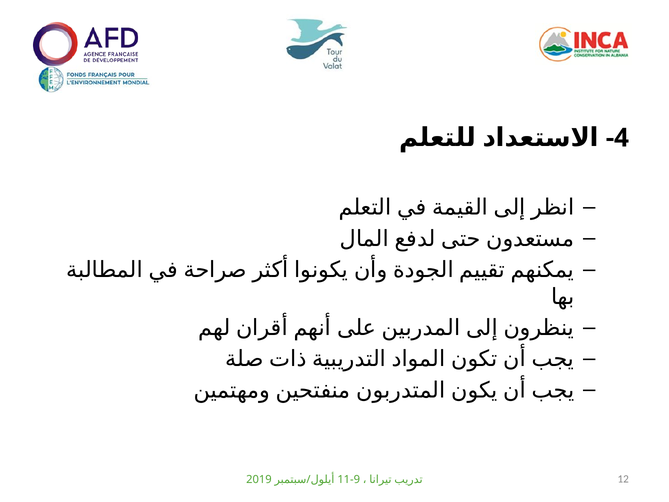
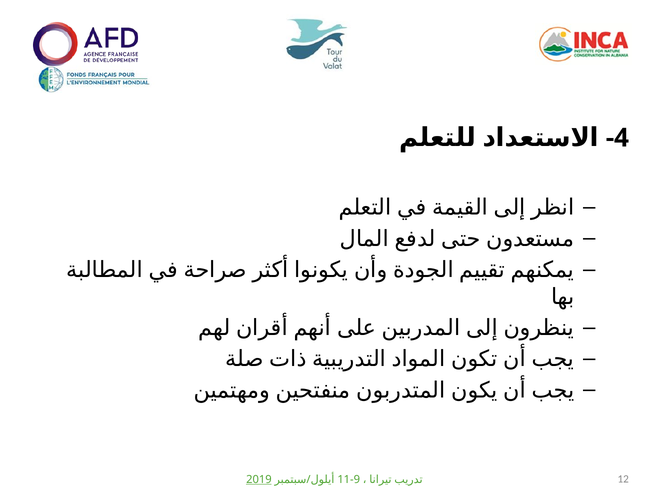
2019 underline: none -> present (259, 479)
